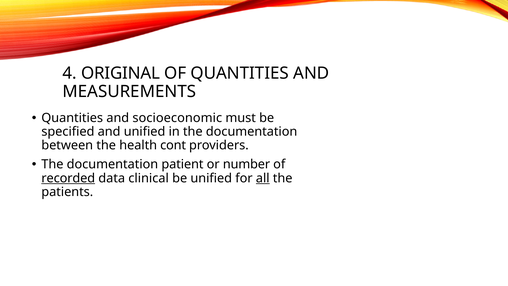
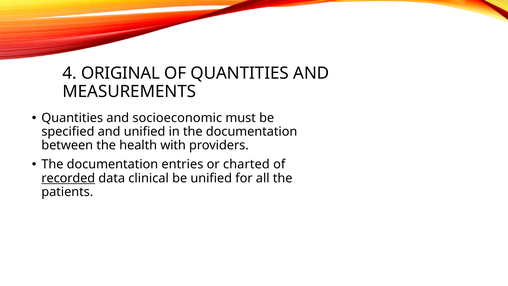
cont: cont -> with (173, 145)
patient: patient -> entries (182, 164)
number: number -> charted (246, 164)
all underline: present -> none (263, 178)
